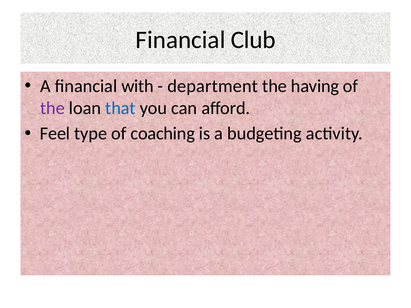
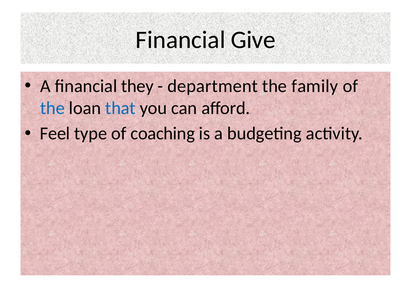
Club: Club -> Give (253, 40)
with: with -> they (138, 86)
having: having -> family (315, 86)
the colour: purple -> blue (52, 108)
